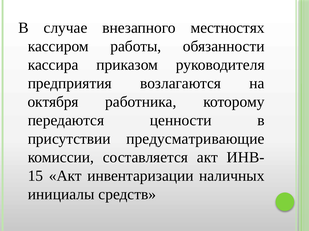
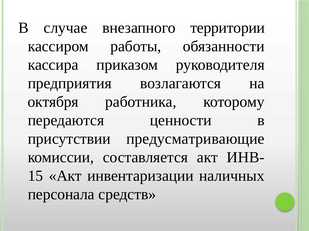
местностях: местностях -> территории (228, 28)
инициалы: инициалы -> персонала (61, 195)
